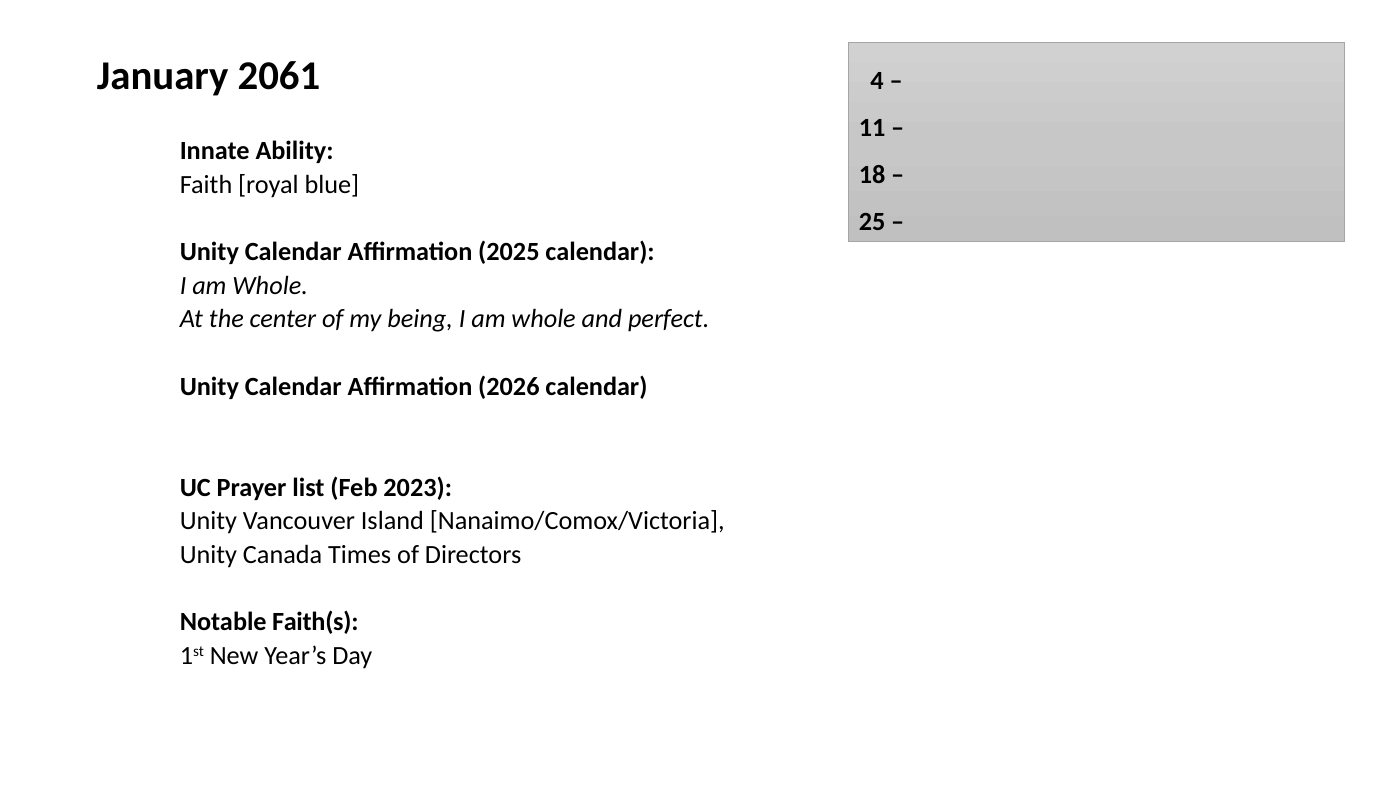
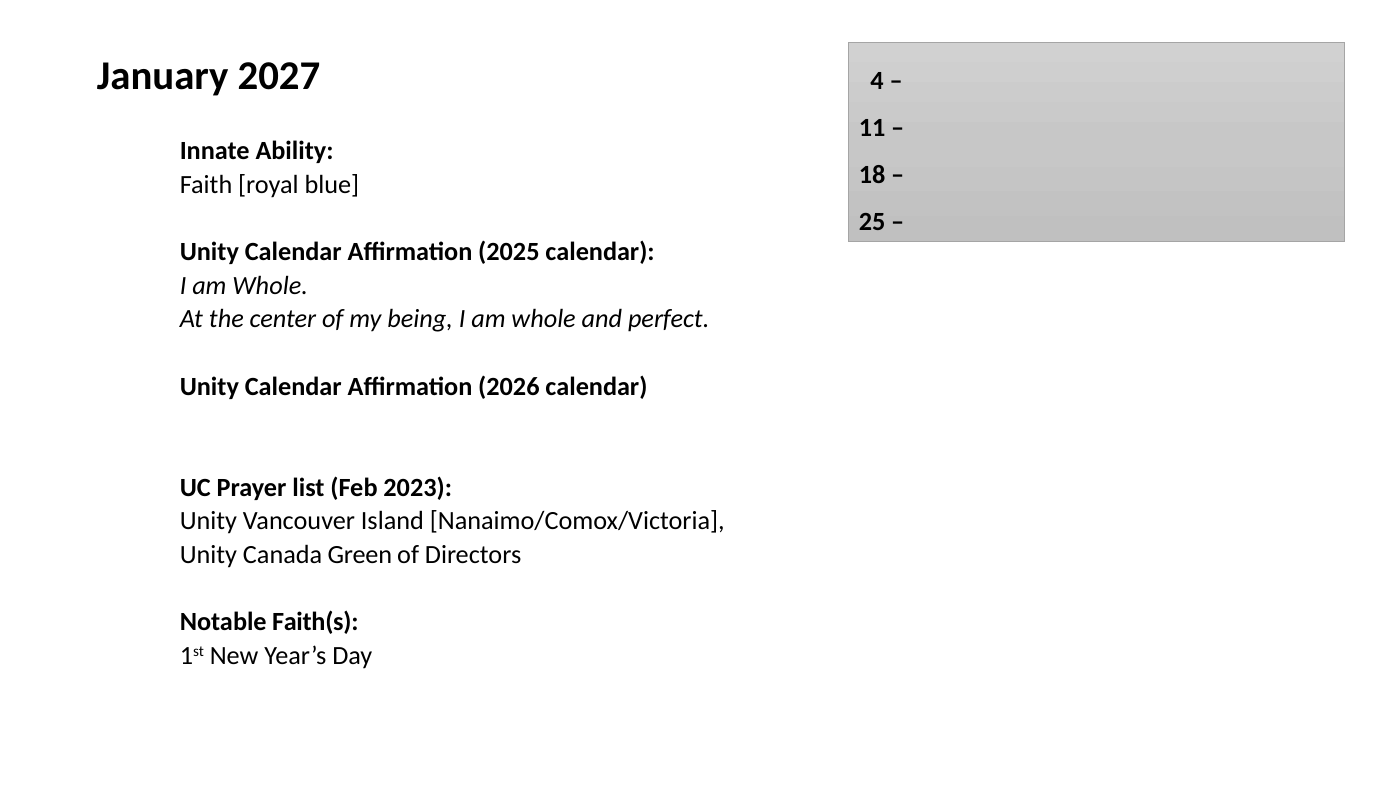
2061: 2061 -> 2027 (279, 76)
Times: Times -> Green (360, 555)
